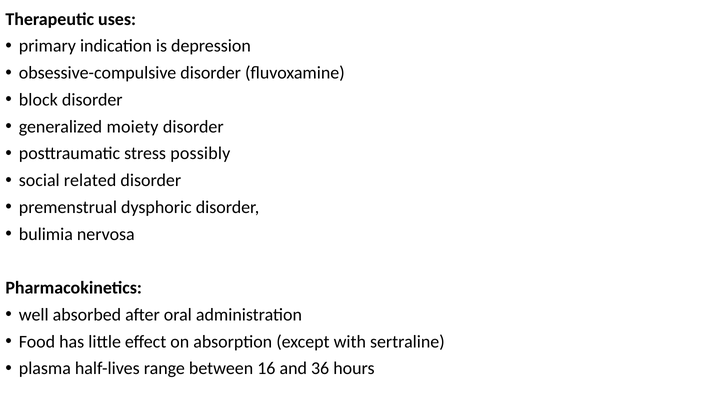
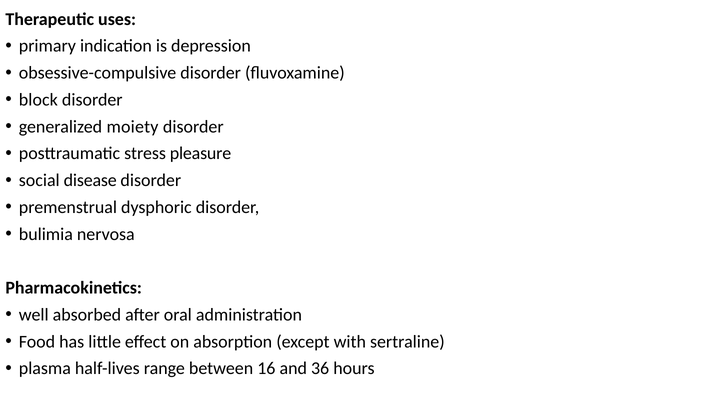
possibly: possibly -> pleasure (201, 153)
related: related -> disease (90, 180)
